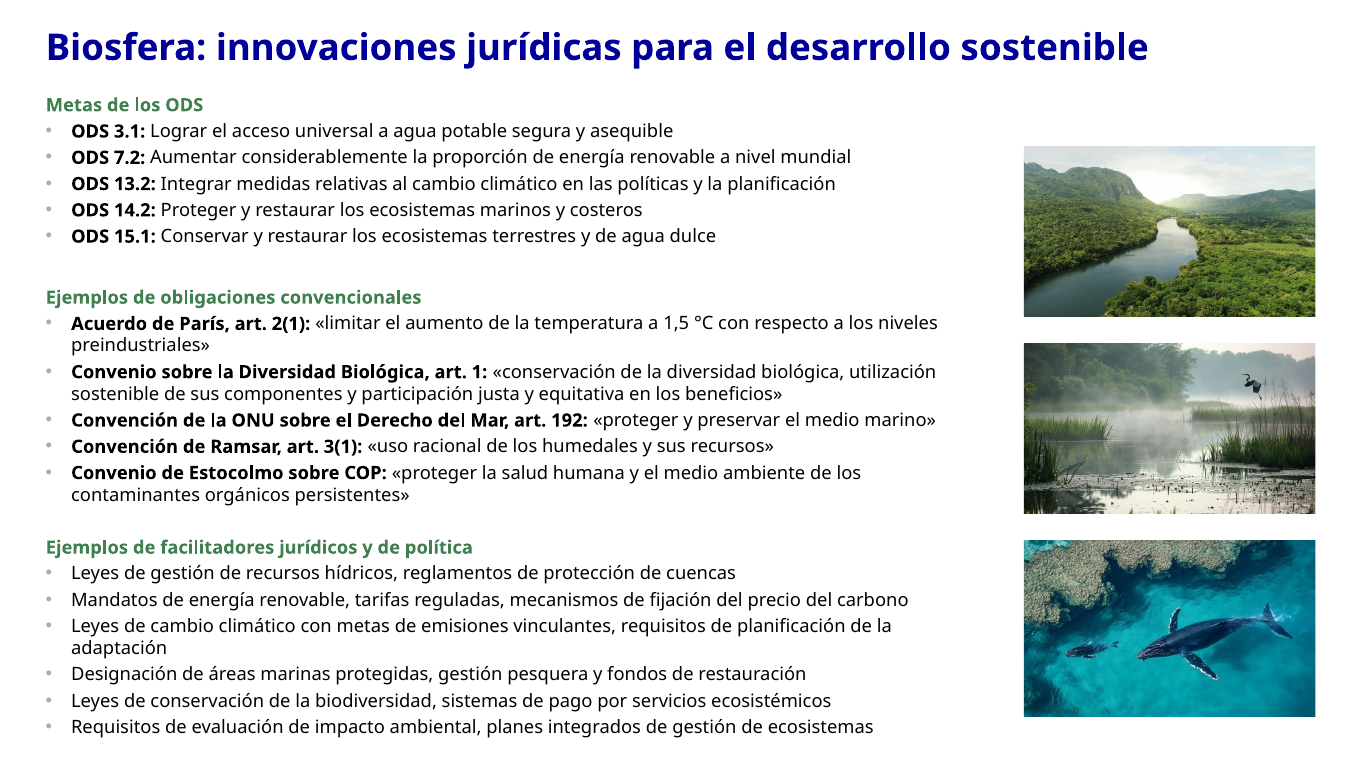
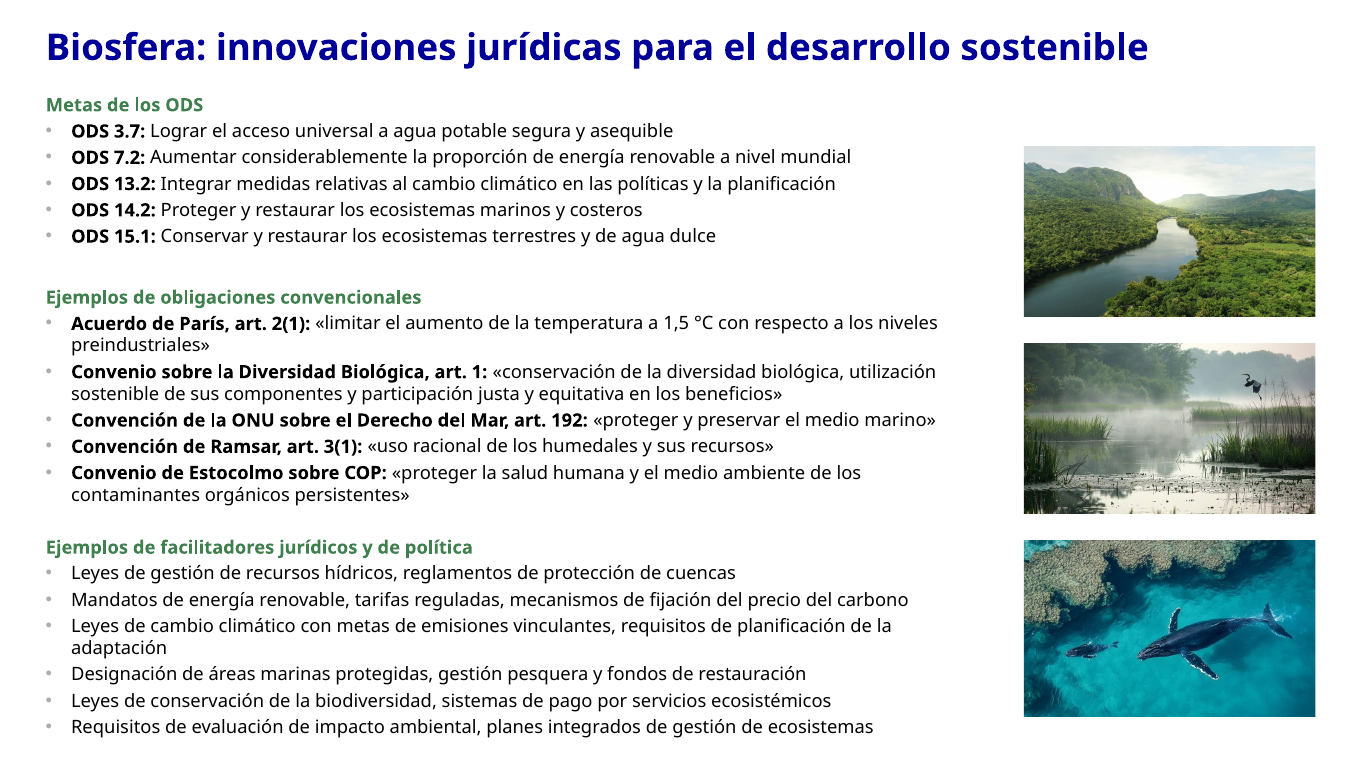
3.1: 3.1 -> 3.7 (130, 131)
